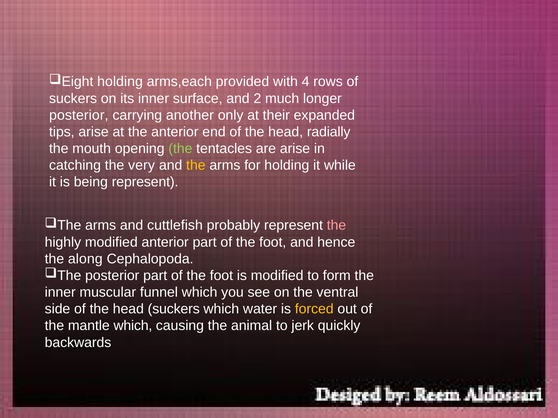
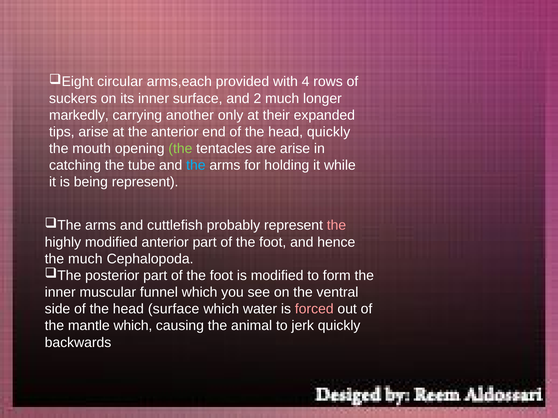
holding: holding -> circular (120, 82)
posterior: posterior -> markedly (79, 115)
head radially: radially -> quickly (329, 132)
very: very -> tube (142, 166)
the colour: yellow -> light blue (196, 166)
the along: along -> much (85, 259)
head suckers: suckers -> surface (174, 309)
forced colour: yellow -> pink (314, 309)
